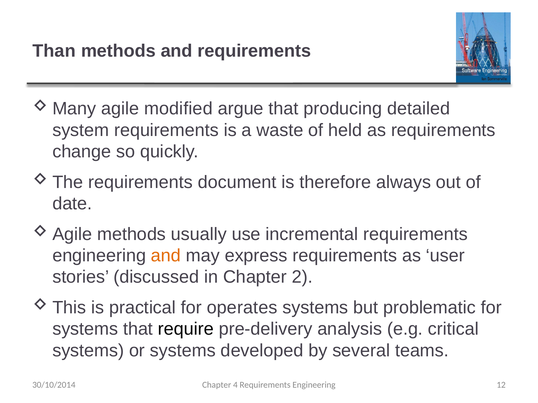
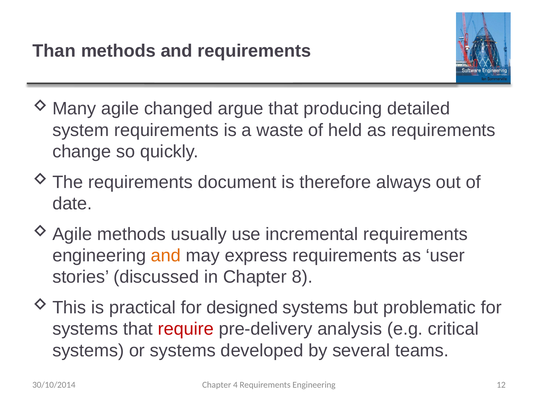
modified: modified -> changed (178, 109)
2: 2 -> 8 (302, 277)
operates: operates -> designed (242, 308)
require colour: black -> red (186, 329)
